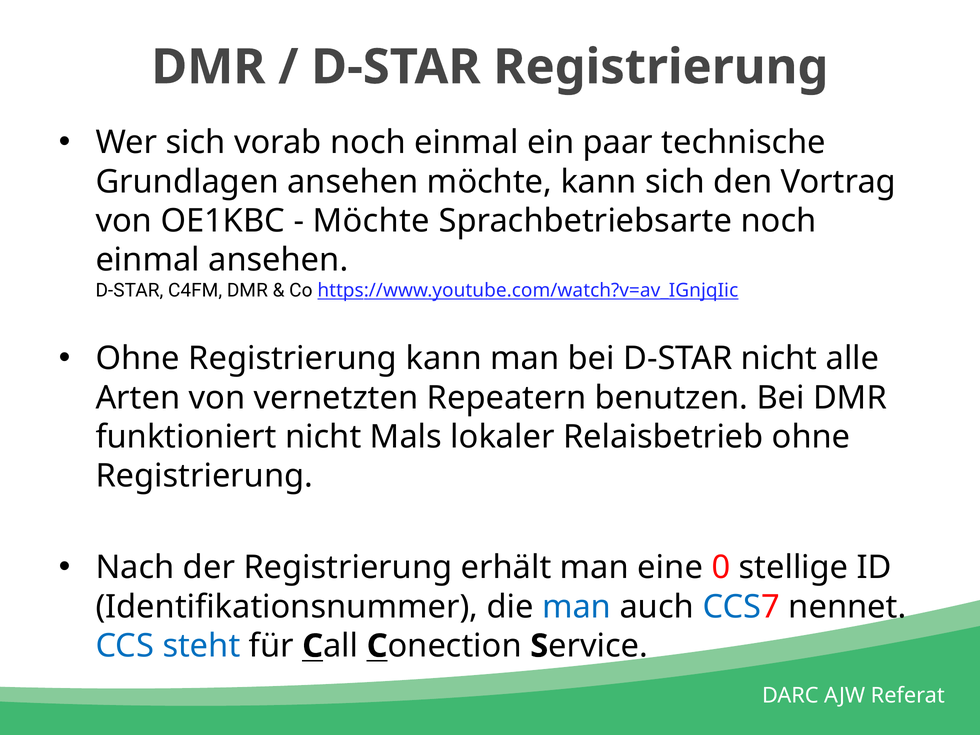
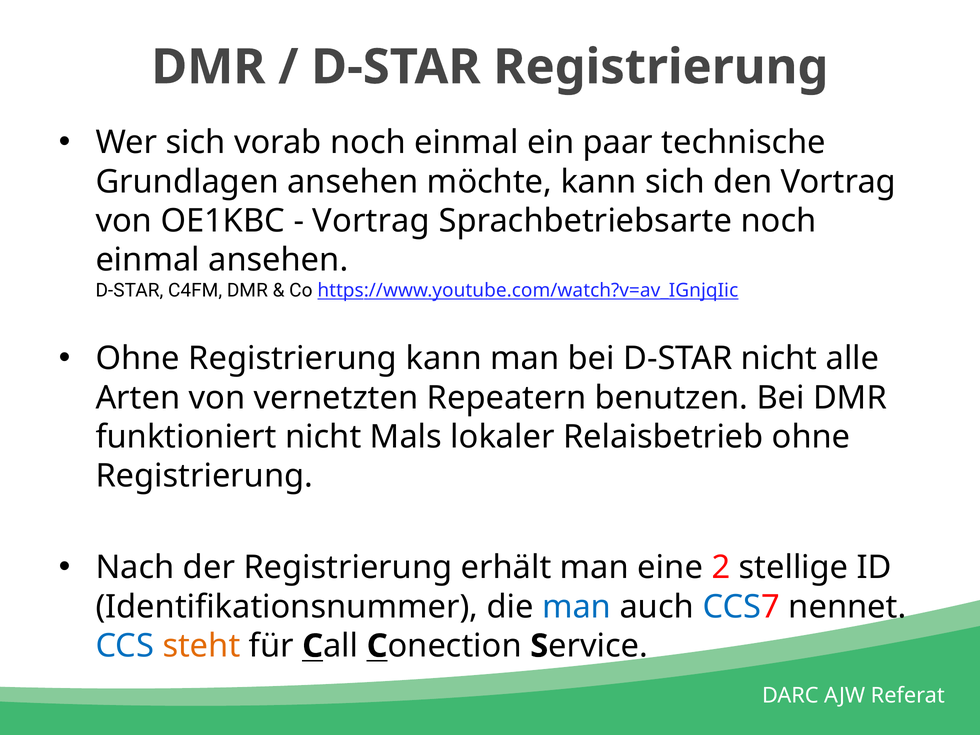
Möchte: Möchte -> Vortrag (371, 221)
0: 0 -> 2 (721, 568)
steht colour: blue -> orange (201, 646)
